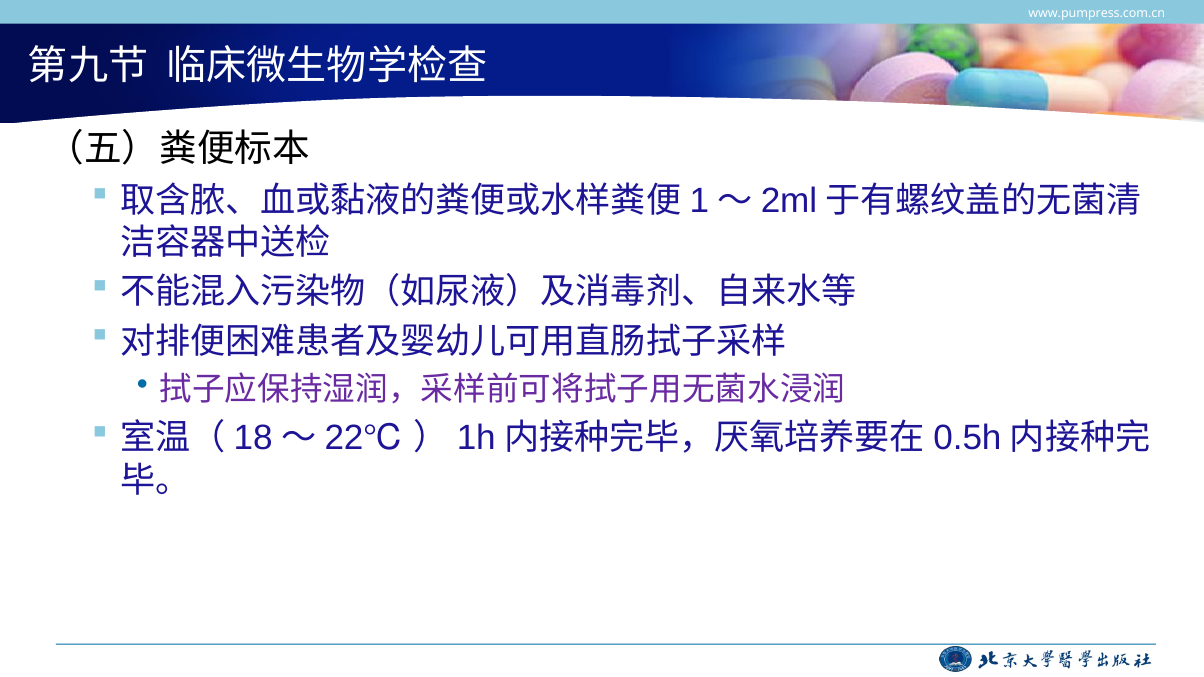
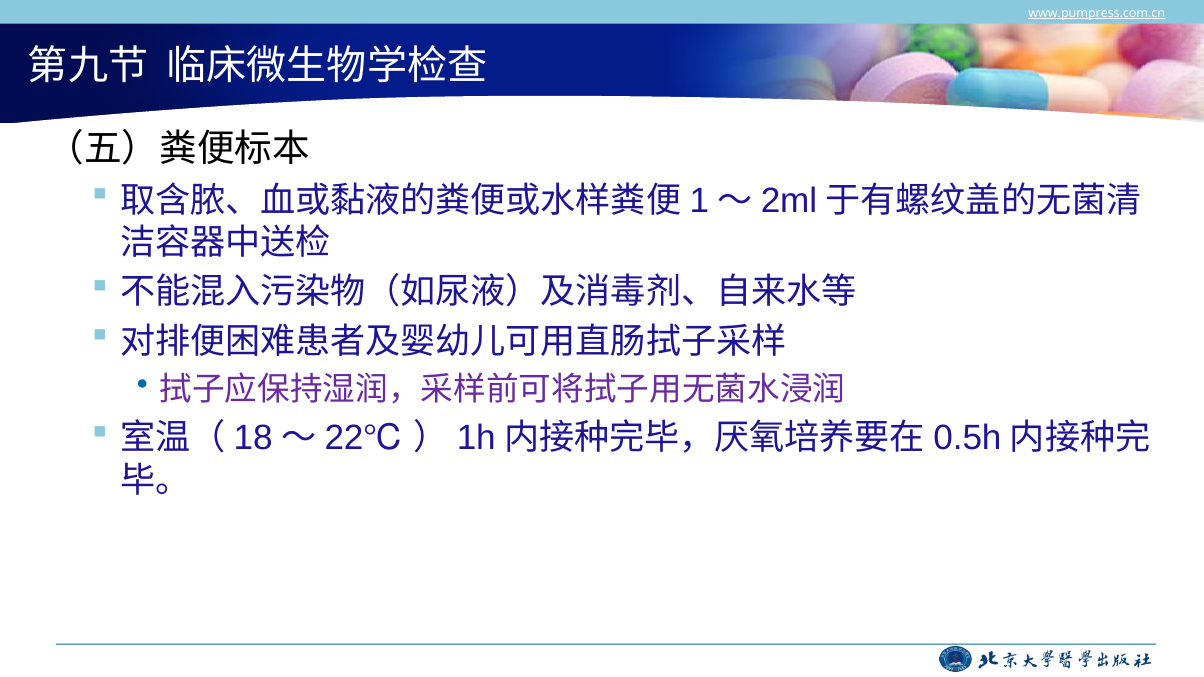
www.pumpress.com.cn underline: none -> present (1097, 13)
